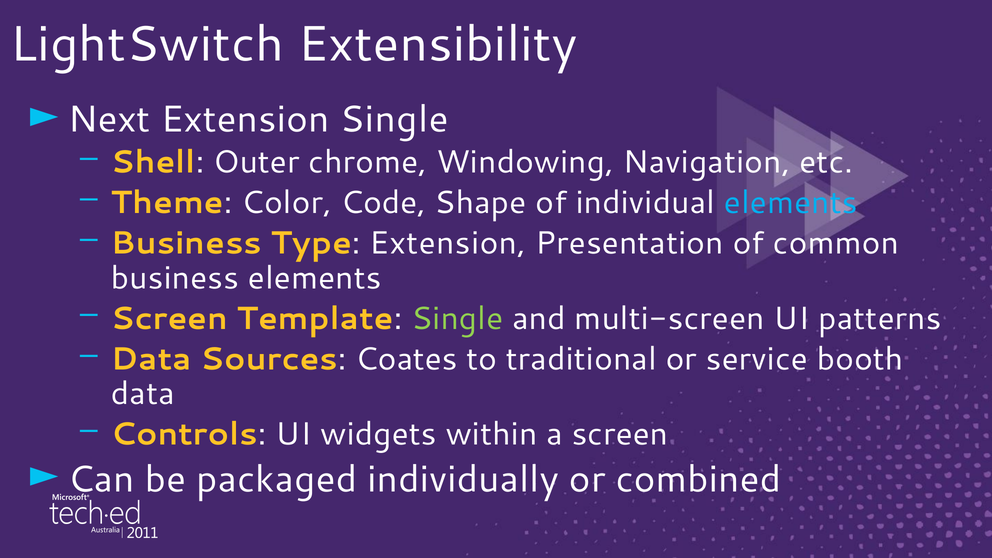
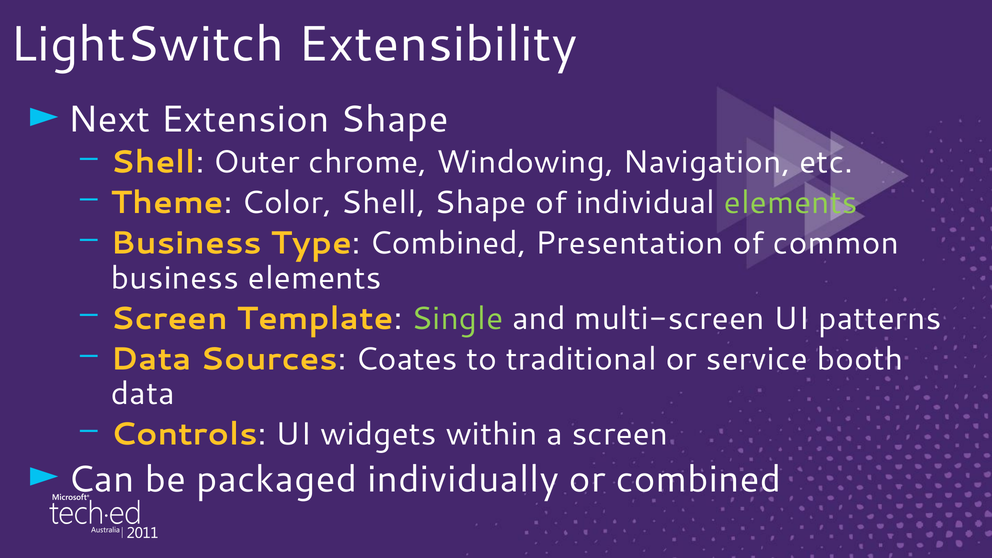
Extension Single: Single -> Shape (394, 120)
Color Code: Code -> Shell (383, 203)
elements colour: light blue -> light green (791, 203)
Type Extension: Extension -> Combined (448, 243)
